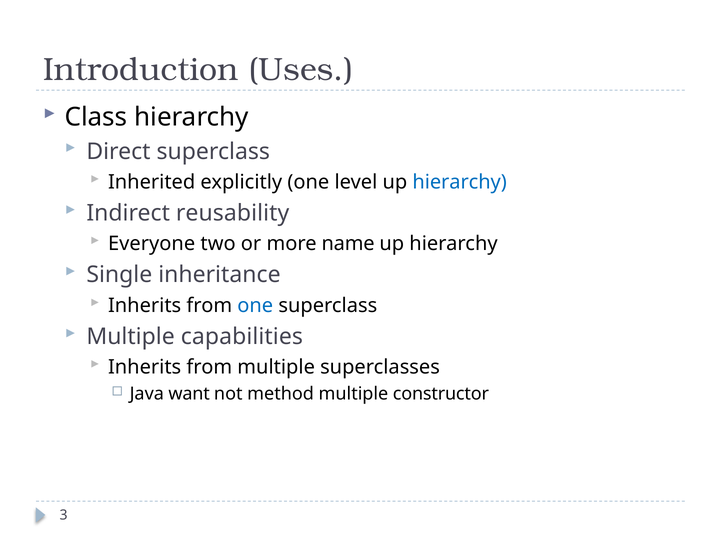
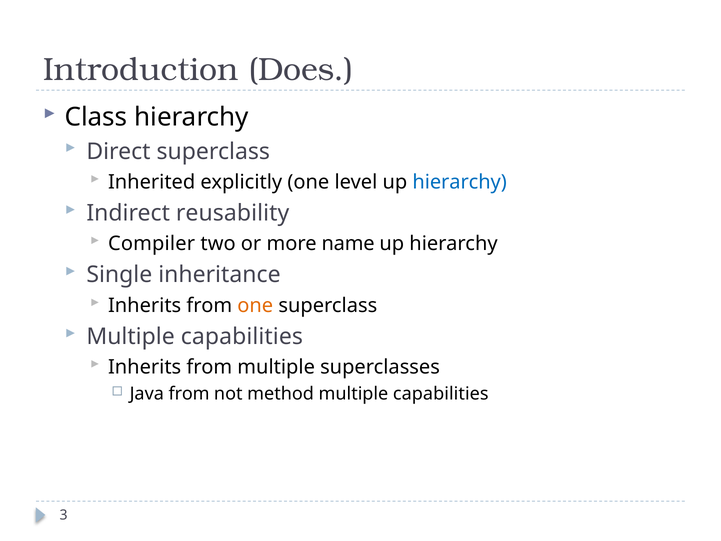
Uses: Uses -> Does (301, 70)
Everyone: Everyone -> Compiler (152, 244)
one colour: blue -> orange (255, 305)
Java want: want -> from (189, 394)
constructor: constructor -> capabilities (441, 394)
